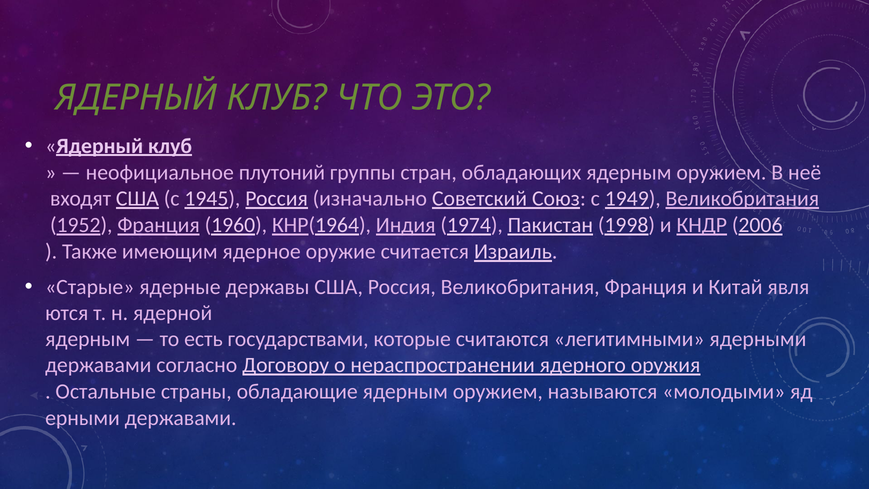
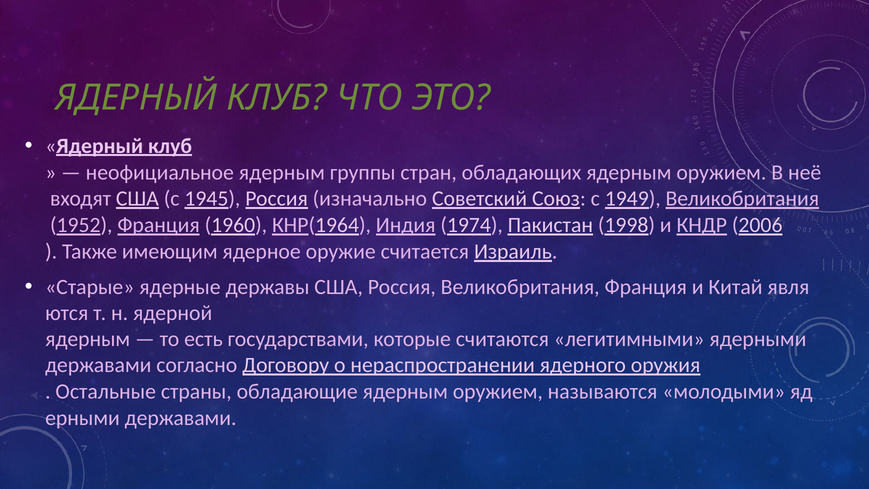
неофициальное плутоний: плутоний -> ядерным (282, 172)
